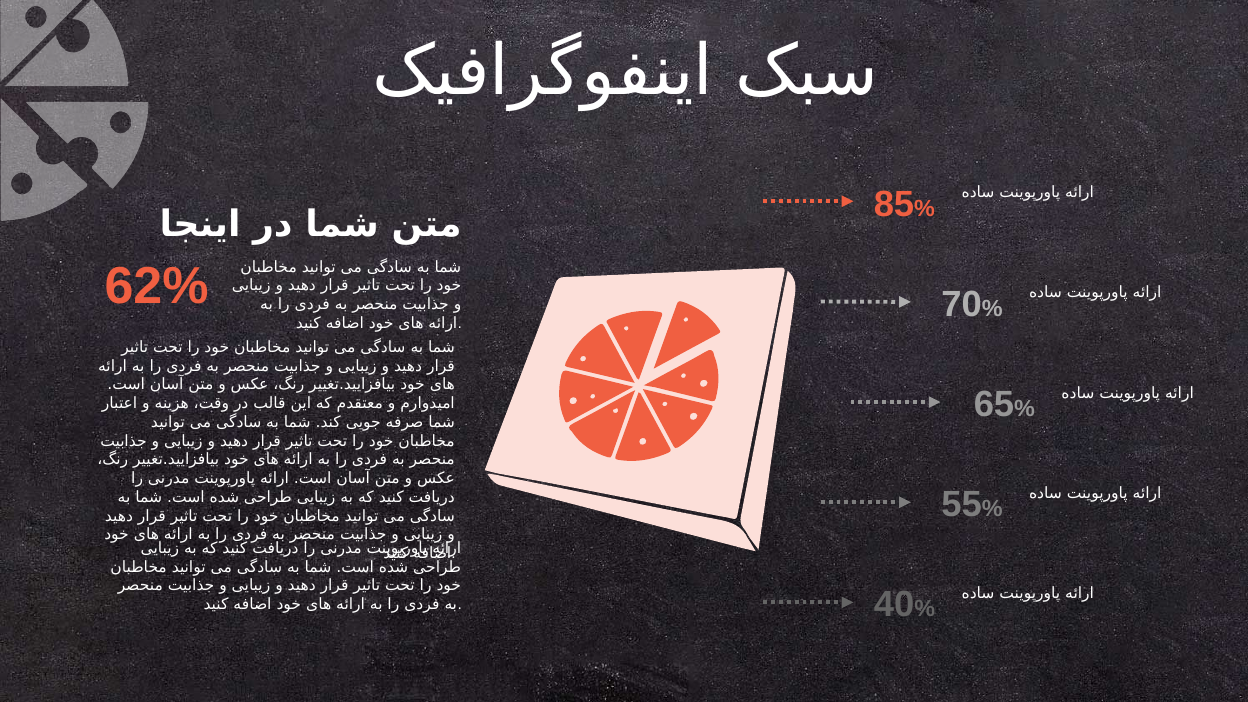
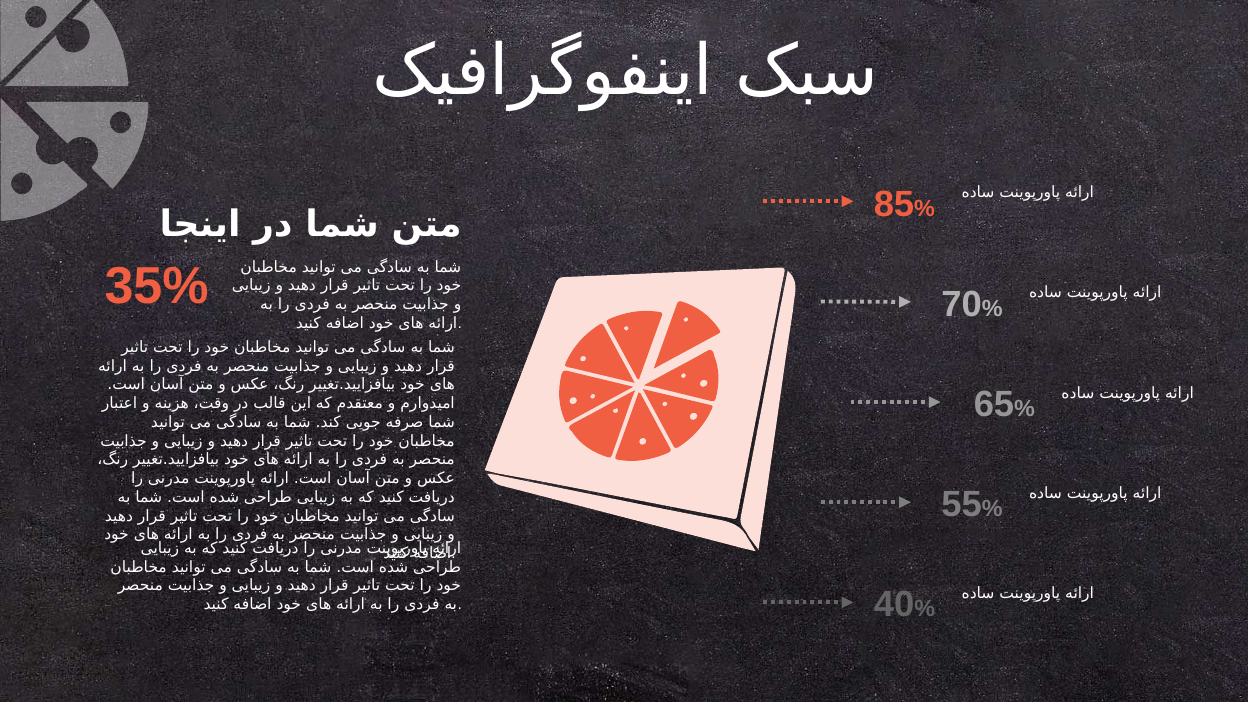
62%: 62% -> 35% (157, 286)
